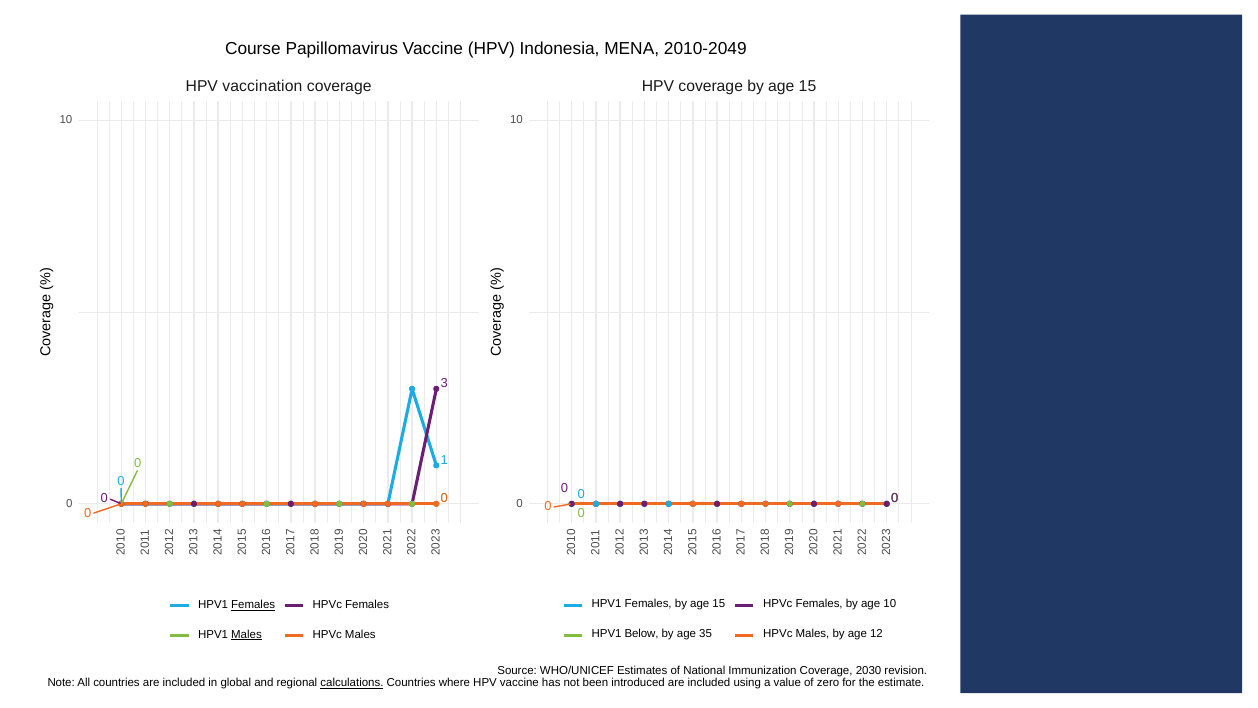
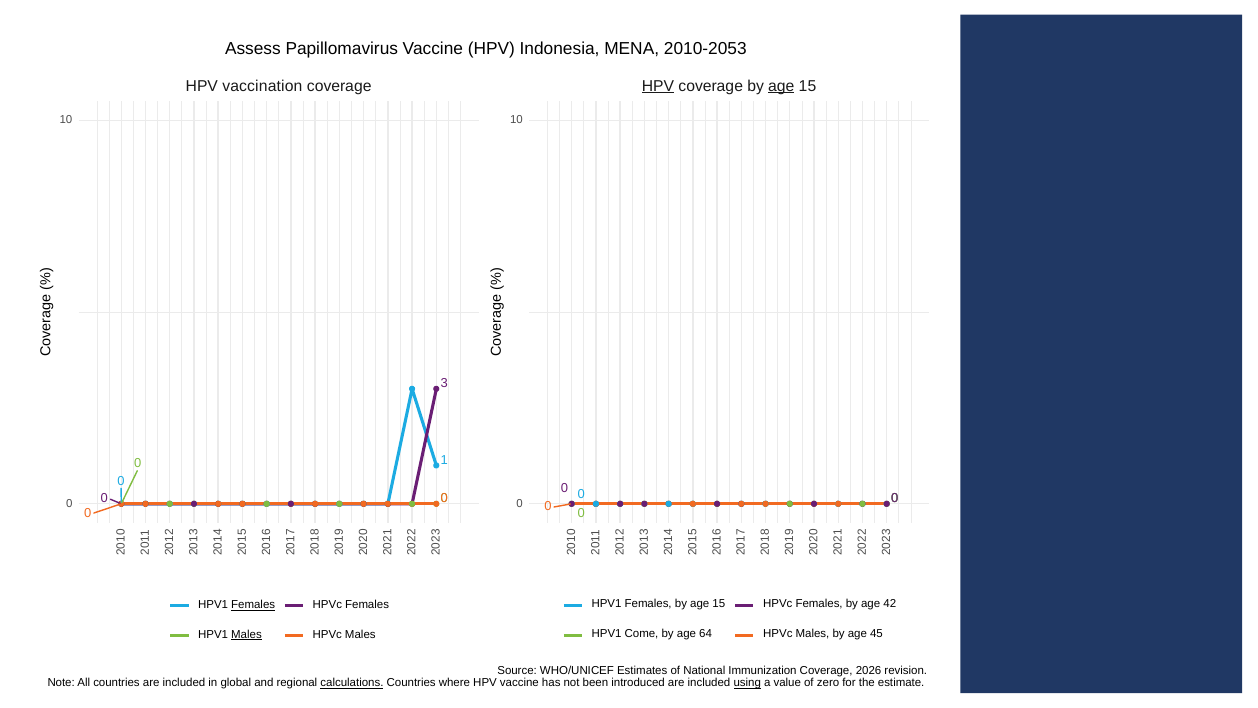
Course: Course -> Assess (253, 49)
2010-2049: 2010-2049 -> 2010-2053 (705, 49)
HPV underline: none -> present (658, 86)
age underline: none -> present (781, 86)
age 10: 10 -> 42 (890, 604)
Below: Below -> Come (642, 633)
35: 35 -> 64 (706, 633)
12: 12 -> 45 (876, 633)
2030: 2030 -> 2026 (869, 670)
using underline: none -> present (747, 683)
